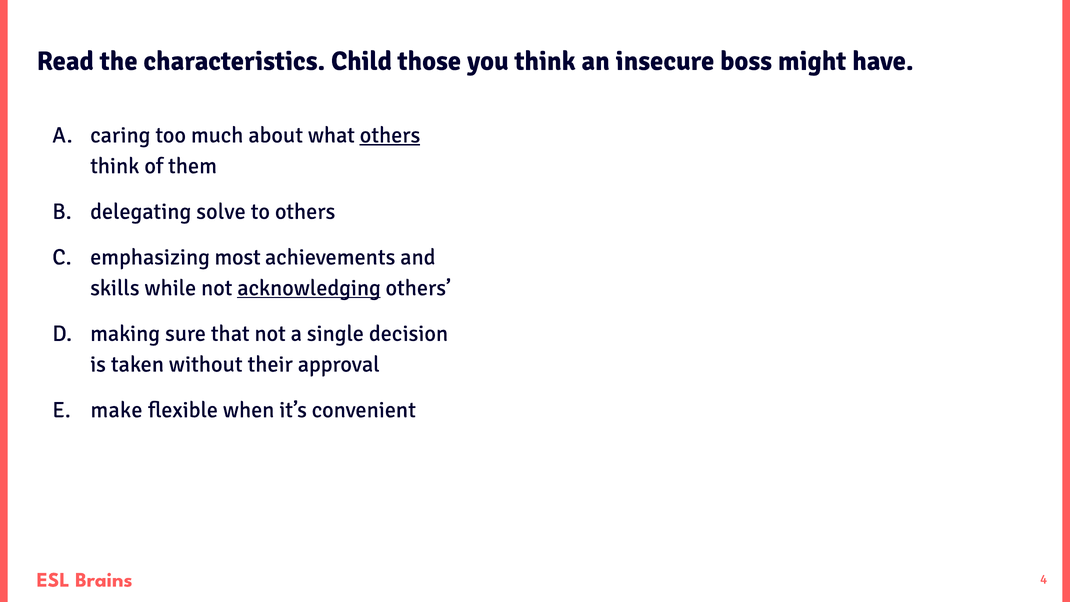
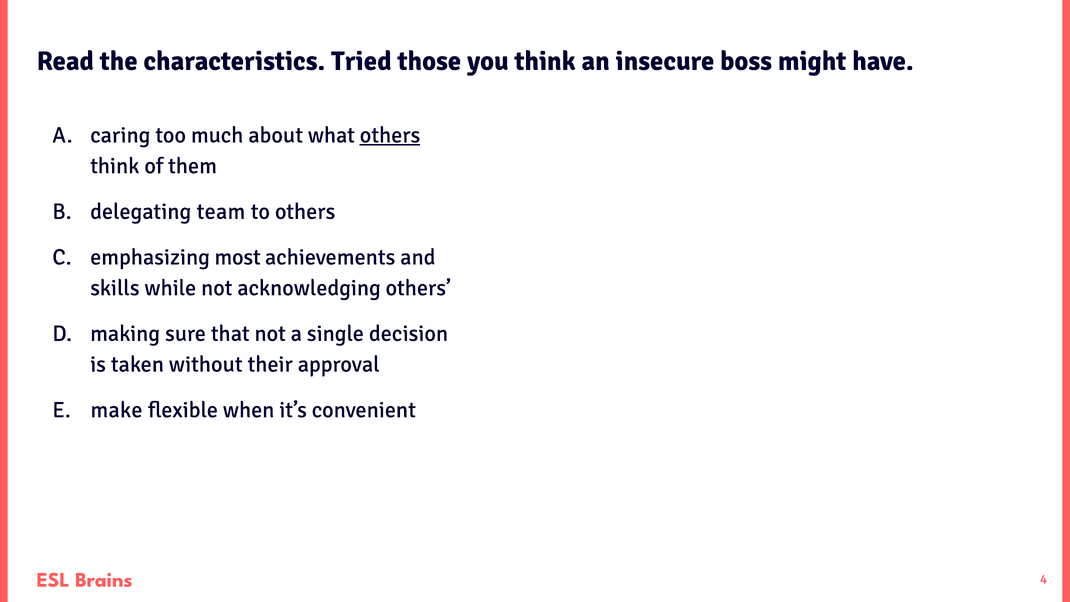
Child: Child -> Tried (361, 61)
solve: solve -> team (221, 211)
acknowledging underline: present -> none (309, 288)
